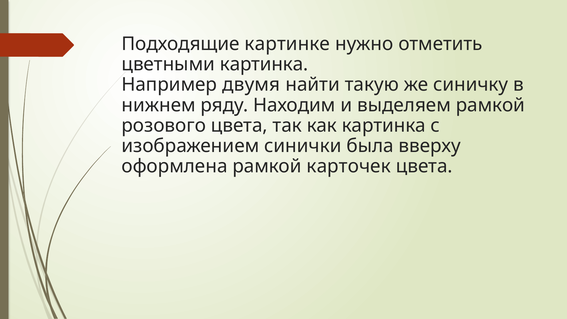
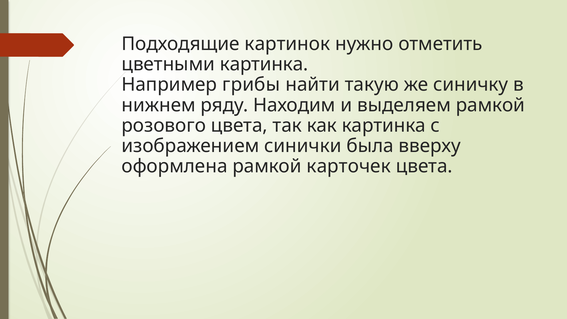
картинке: картинке -> картинок (287, 44)
двумя: двумя -> грибы (251, 85)
